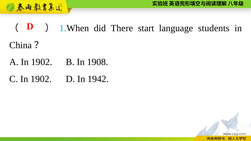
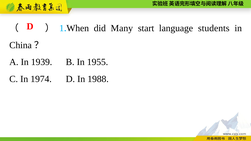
There: There -> Many (122, 28)
A In 1902: 1902 -> 1939 (42, 62)
1908: 1908 -> 1955 (98, 62)
C In 1902: 1902 -> 1974 (41, 79)
1942: 1942 -> 1988 (98, 79)
